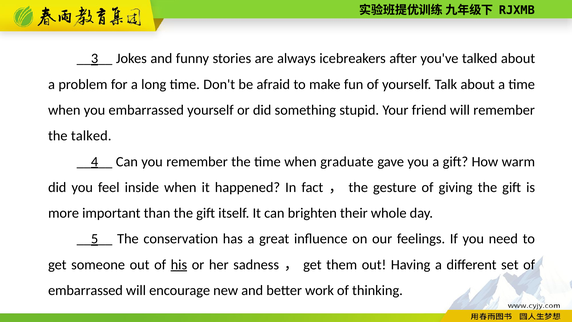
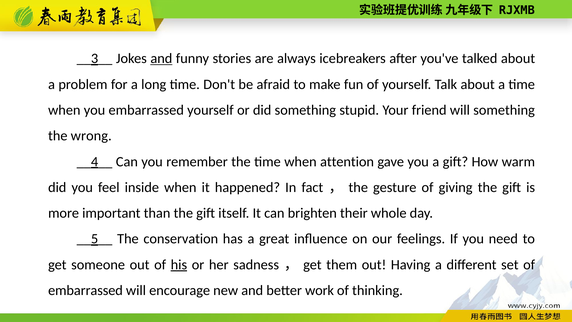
and underline: none -> present (161, 59)
will remember: remember -> something (504, 110)
the talked: talked -> wrong (91, 136)
graduate: graduate -> attention (347, 161)
